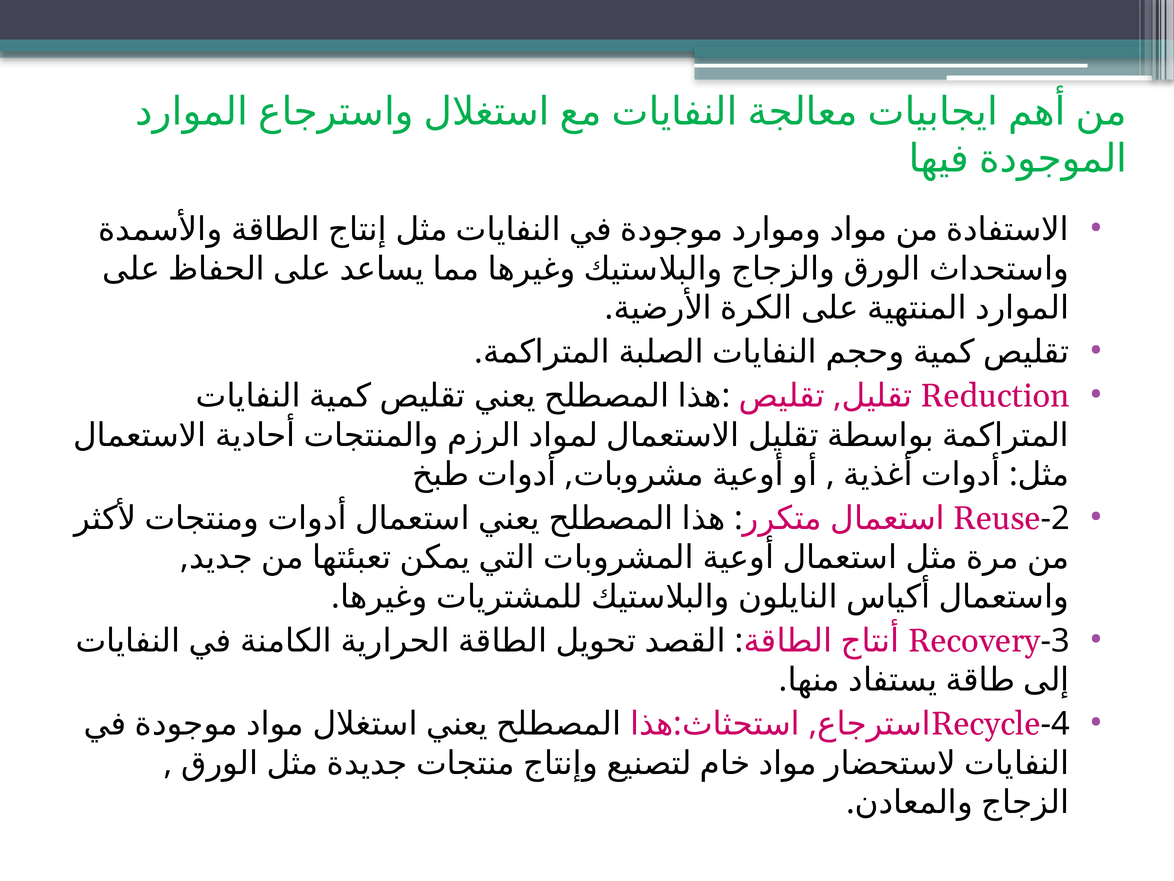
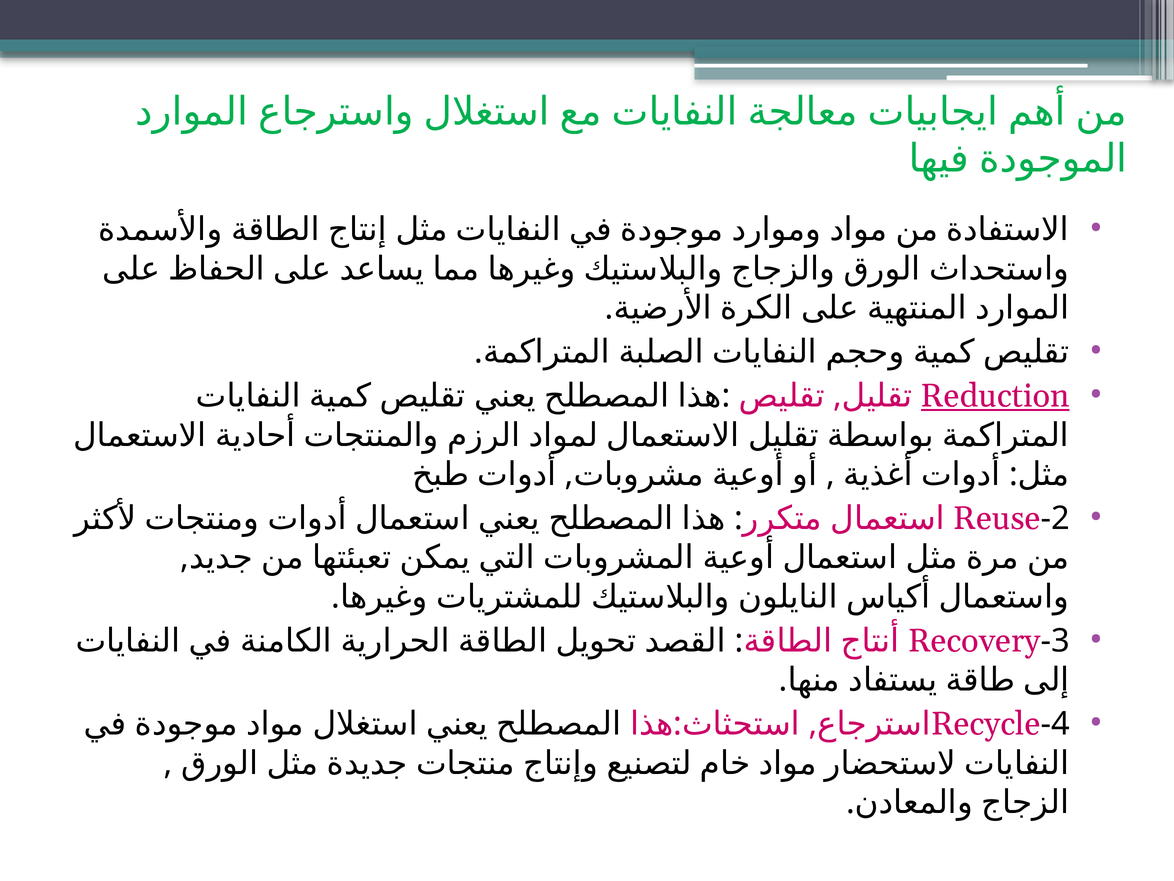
Reduction underline: none -> present (995, 396)
